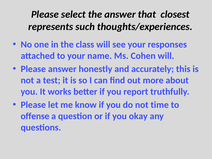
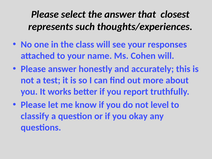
time: time -> level (160, 105)
offense: offense -> classify (35, 116)
